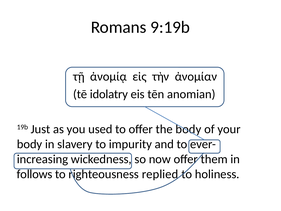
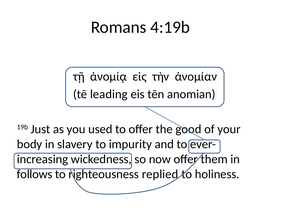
9:19b: 9:19b -> 4:19b (170, 27)
idolatry: idolatry -> leading (109, 94)
the body: body -> good (188, 129)
